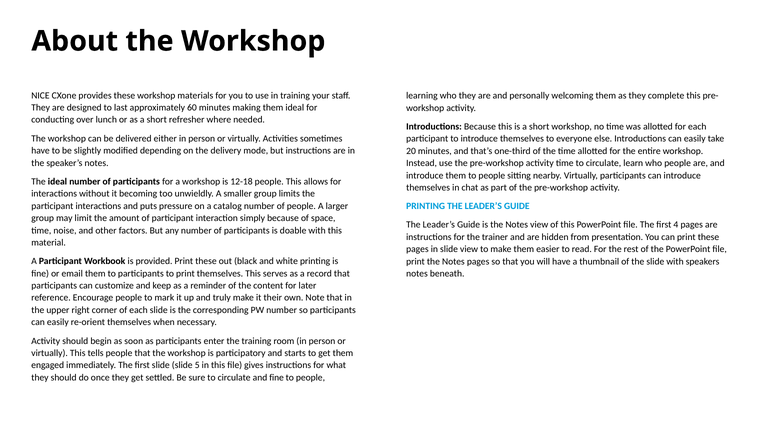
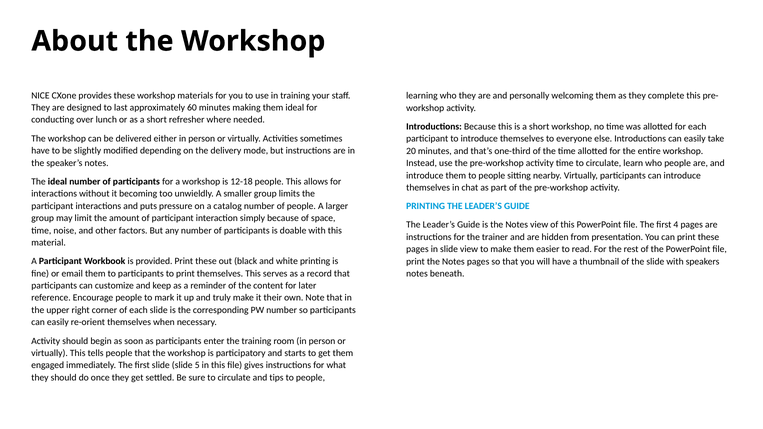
and fine: fine -> tips (277, 378)
